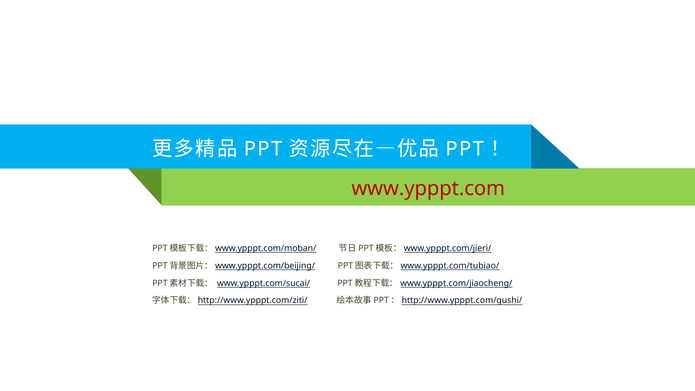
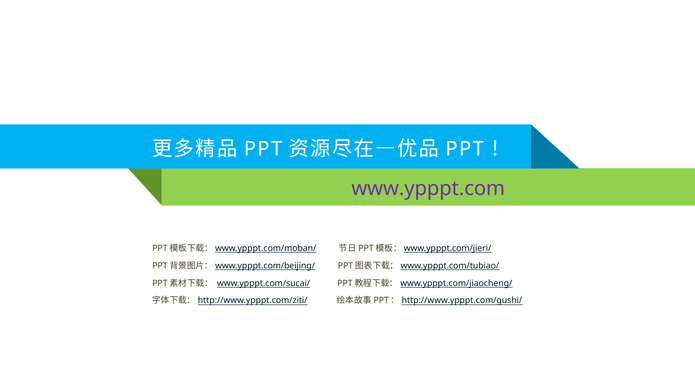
www.ypppt.com colour: red -> purple (428, 188)
